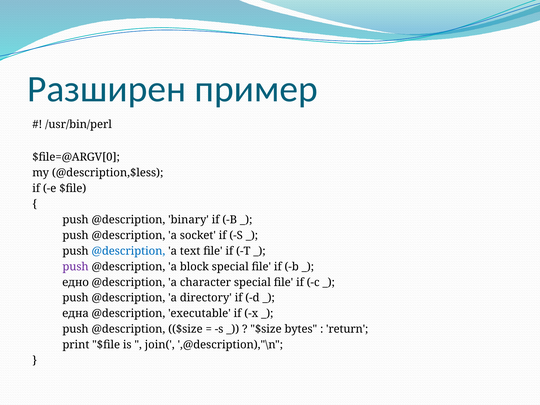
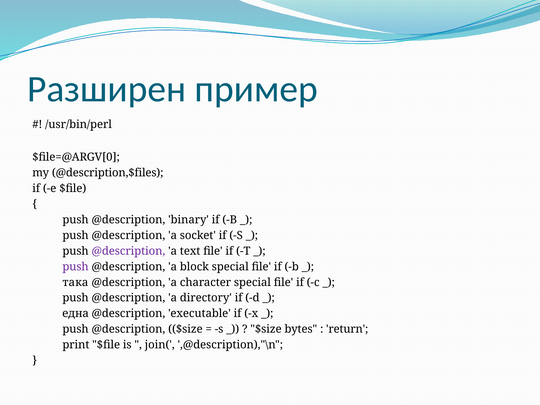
@description,$less: @description,$less -> @description,$files (108, 173)
@description colour: blue -> purple (128, 251)
едно: едно -> така (75, 282)
